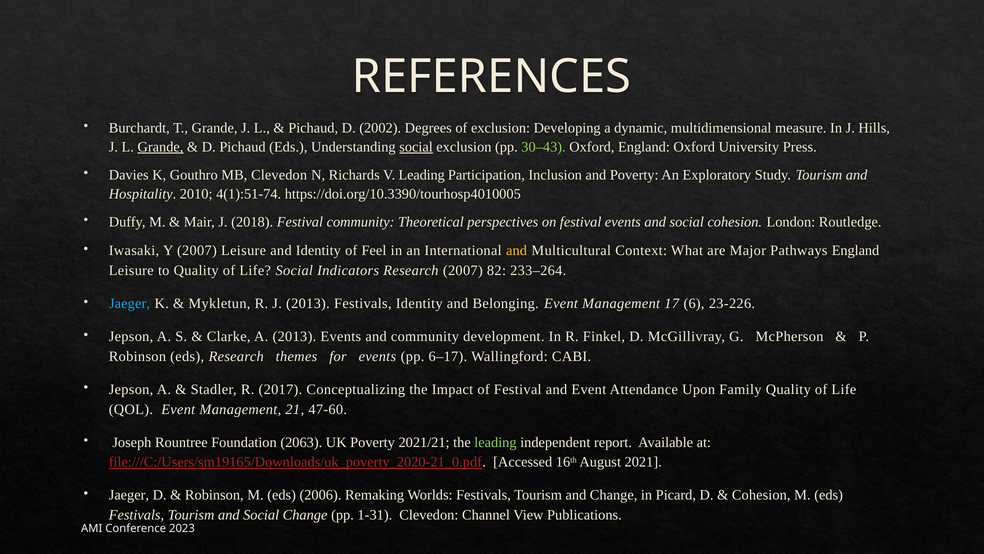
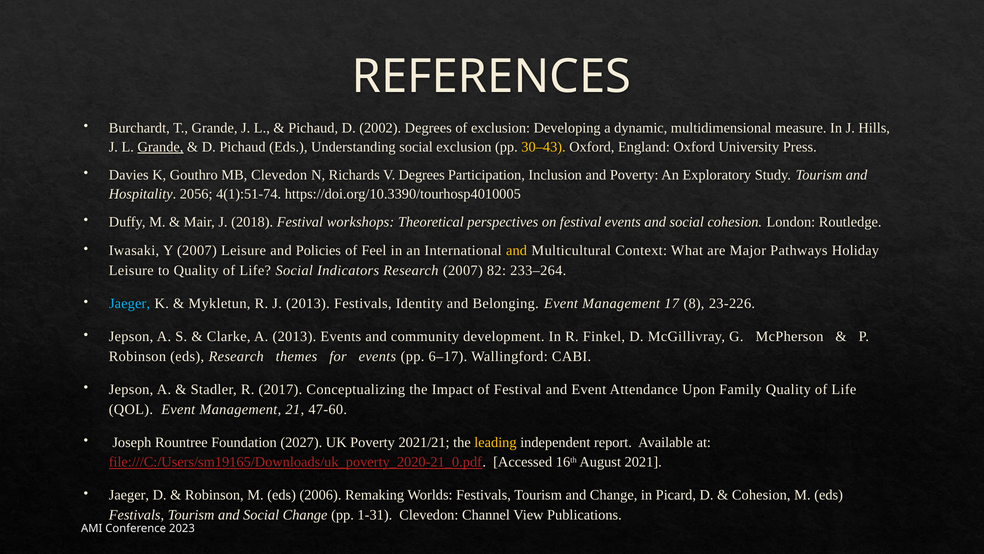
social underline: present -> none (416, 147)
30–43 colour: light green -> yellow (544, 147)
V Leading: Leading -> Degrees (422, 175)
2010: 2010 -> 2056 (196, 194)
Festival community: community -> workshops (360, 222)
and Identity: Identity -> Policies (318, 251)
Pathways England: England -> Holiday (855, 251)
6: 6 -> 8 (694, 303)
2063: 2063 -> 2027 (301, 442)
leading colour: light green -> yellow (495, 442)
